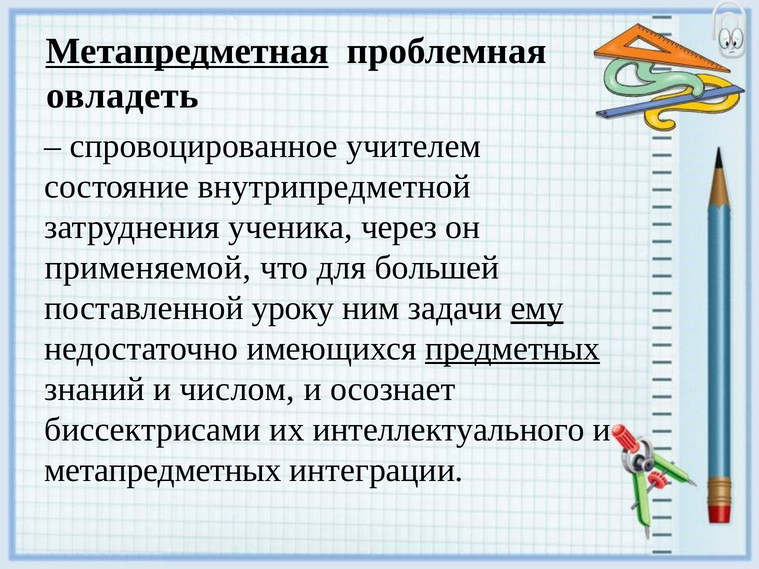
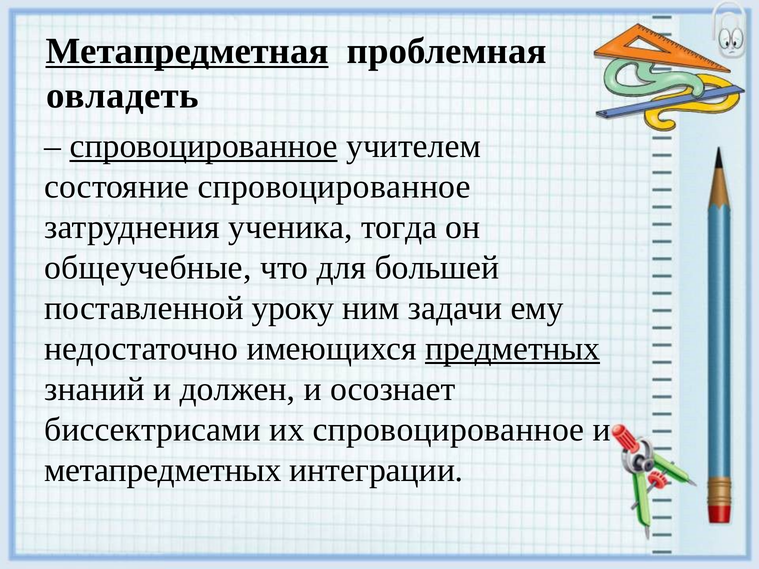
спровоцированное underline: none -> present (204, 146)
состояние внутрипредметной: внутрипредметной -> спровоцированное (334, 187)
через: через -> тогда (399, 227)
применяемой: применяемой -> общеучебные (148, 268)
ему underline: present -> none (537, 308)
числом: числом -> должен (237, 389)
их интеллектуального: интеллектуального -> спровоцированное (448, 430)
